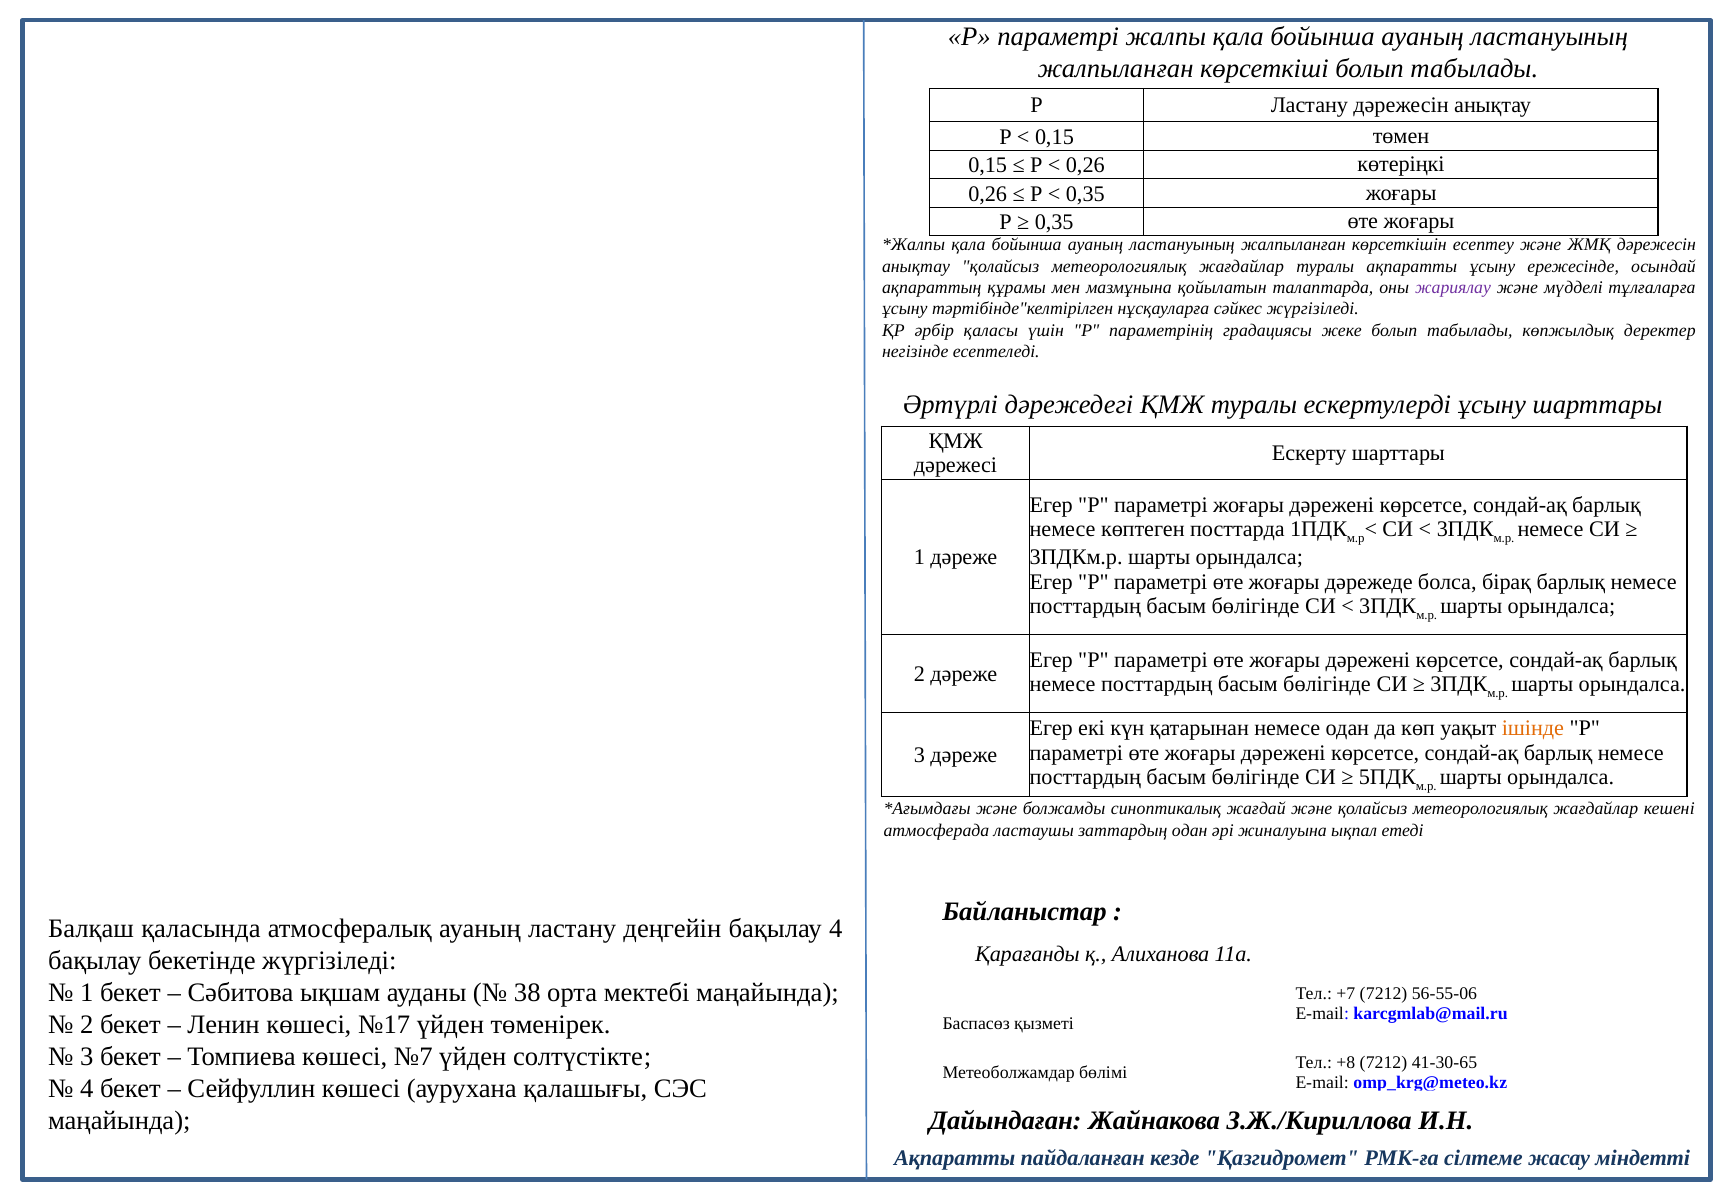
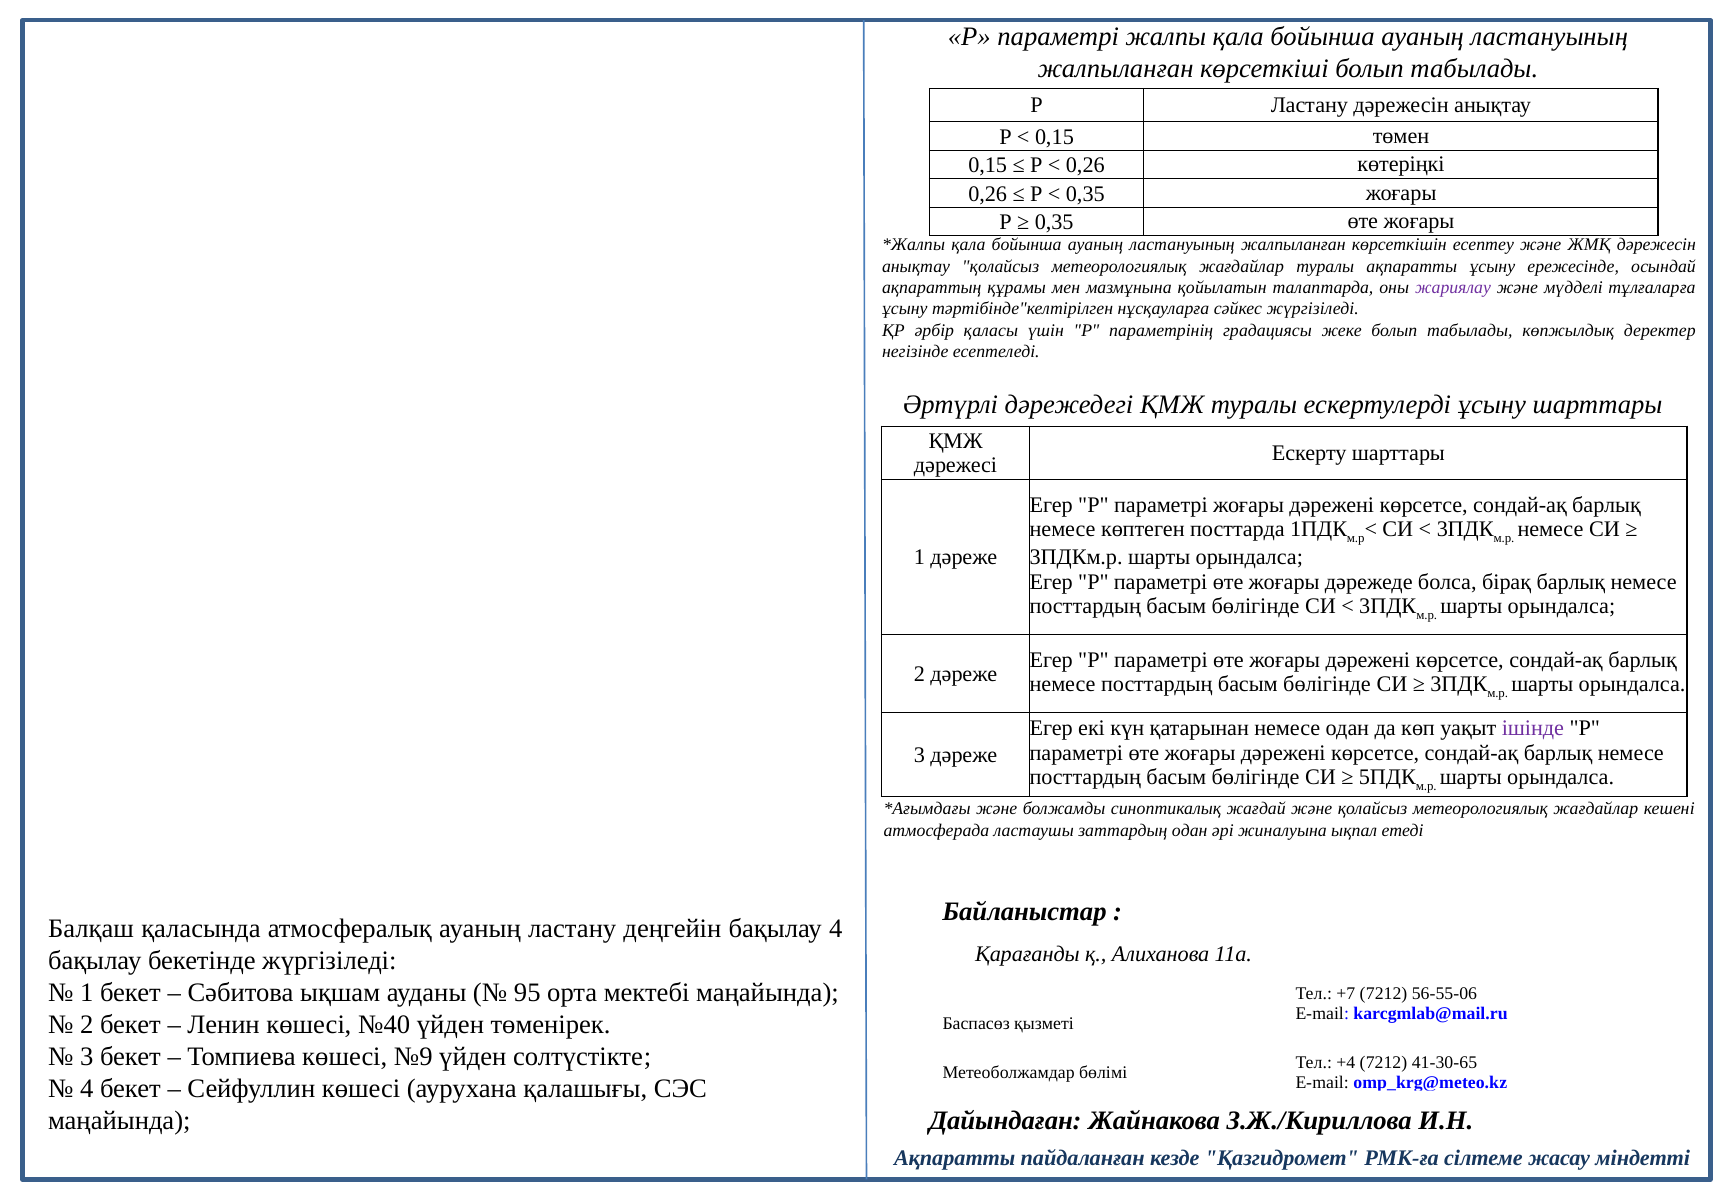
ішінде colour: orange -> purple (1533, 728)
38: 38 -> 95 (527, 993)
№17: №17 -> №40 (384, 1025)
№7: №7 -> №9 (413, 1057)
+8: +8 -> +4 (1346, 1063)
